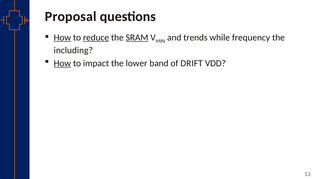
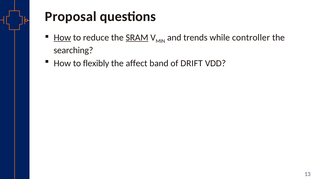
reduce underline: present -> none (96, 38)
frequency: frequency -> controller (251, 38)
including: including -> searching (73, 50)
How underline: present -> none (62, 63)
impact: impact -> flexibly (96, 63)
lower: lower -> affect (137, 63)
